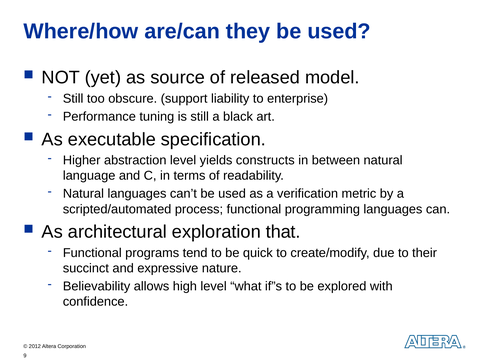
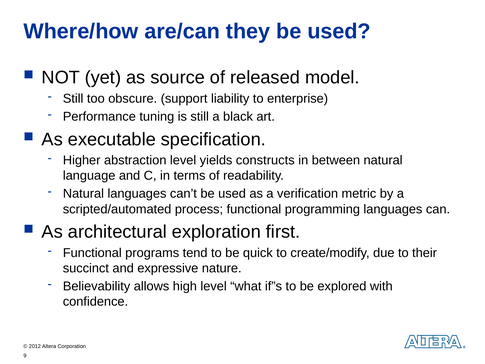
that: that -> first (283, 232)
